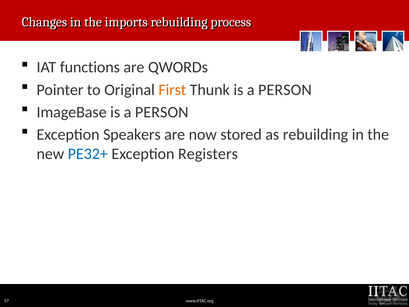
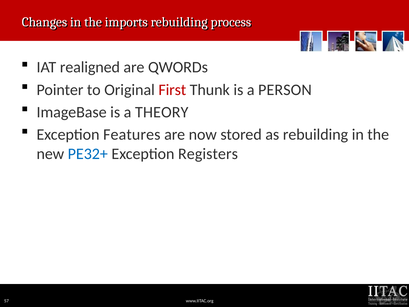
functions: functions -> realigned (90, 67)
First colour: orange -> red (172, 90)
ImageBase is a PERSON: PERSON -> THEORY (162, 112)
Speakers: Speakers -> Features (132, 134)
